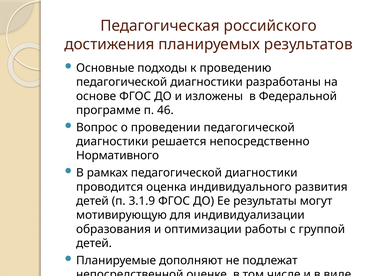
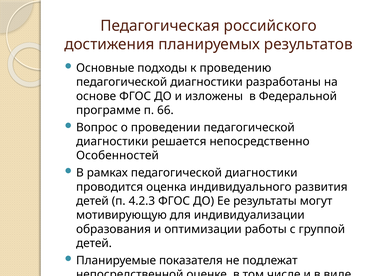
46: 46 -> 66 (165, 110)
Нормативного: Нормативного -> Особенностей (117, 156)
3.1.9: 3.1.9 -> 4.2.3 (142, 201)
дополняют: дополняют -> показателя (191, 260)
